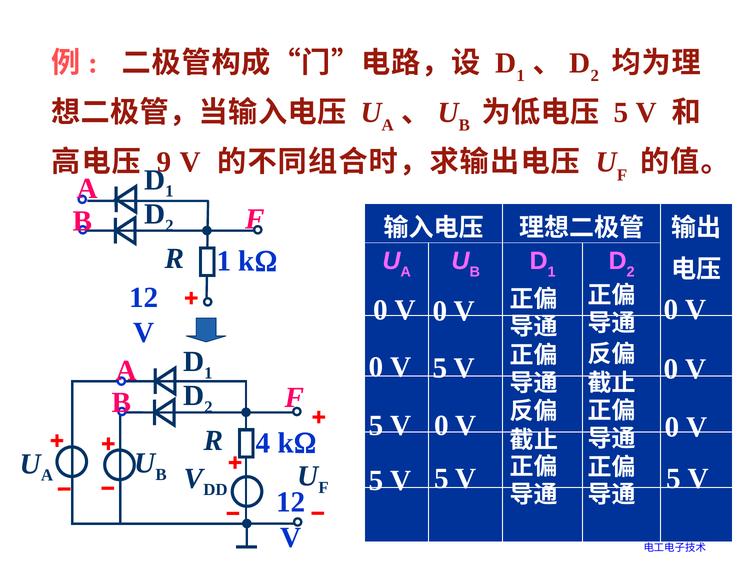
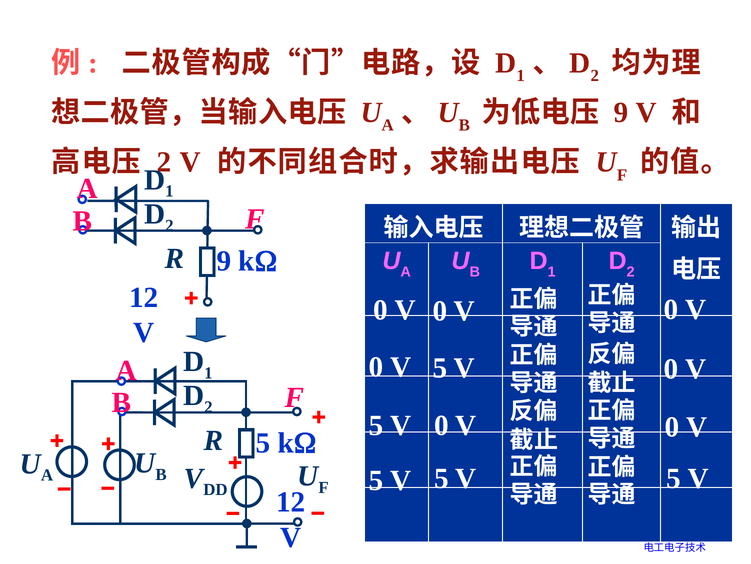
5: 5 -> 9 (621, 112)
9: 9 -> 2 (164, 162)
R 1: 1 -> 9 (224, 261)
R 4: 4 -> 5 (263, 442)
